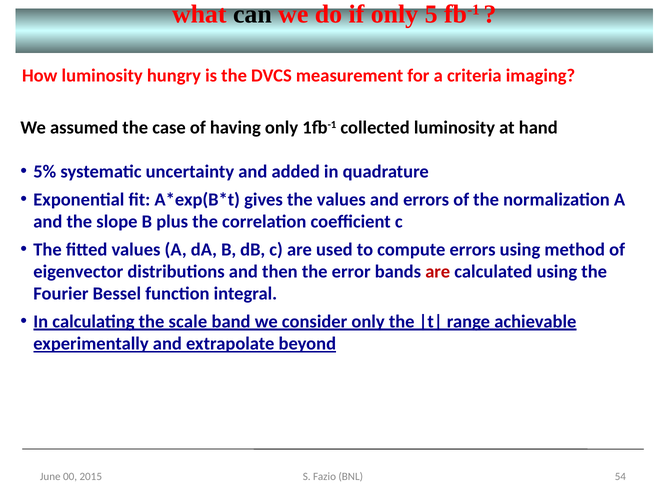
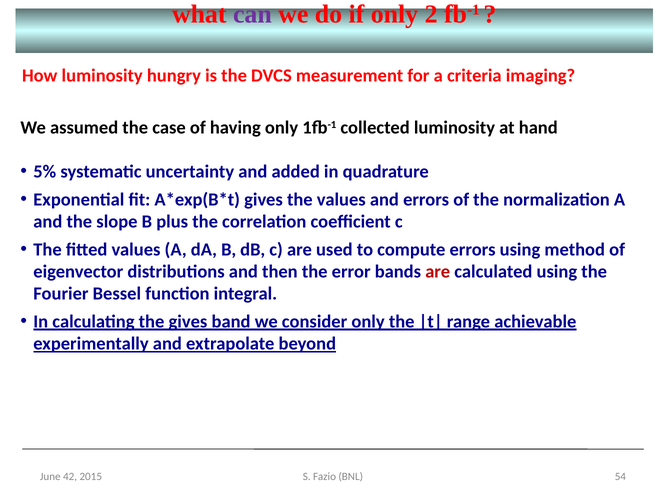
can colour: black -> purple (252, 14)
5: 5 -> 2 (431, 14)
the scale: scale -> gives (188, 322)
00: 00 -> 42 (70, 477)
